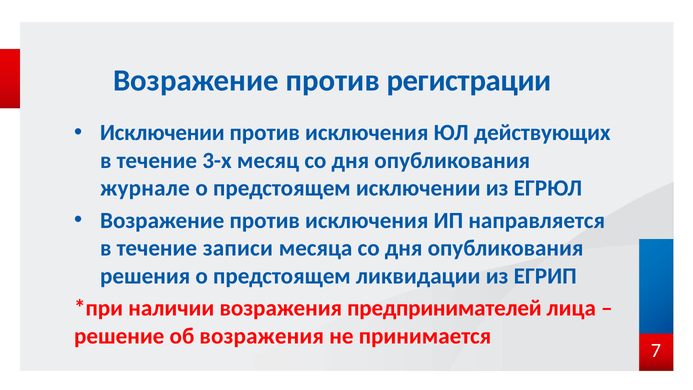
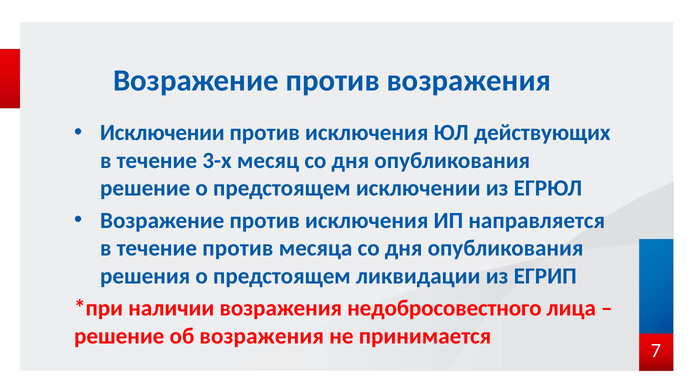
против регистрации: регистрации -> возражения (469, 80)
журнале: журнале -> решение (145, 188)
течение записи: записи -> против (238, 248)
предпринимателей: предпринимателей -> недобросовестного (444, 308)
